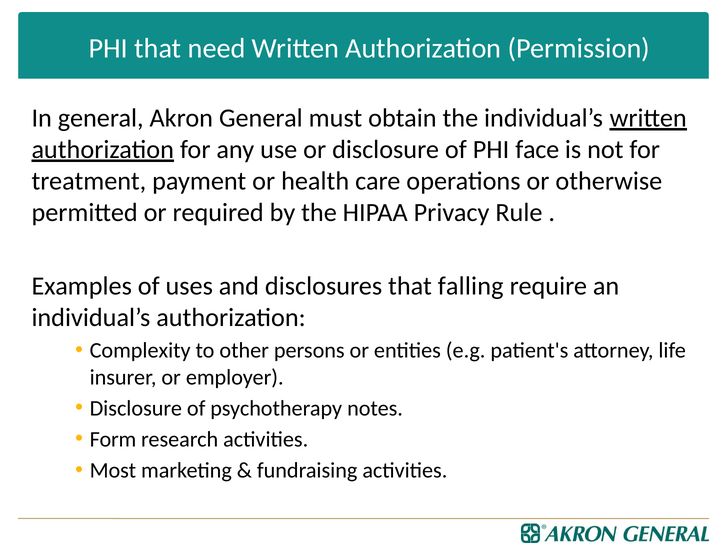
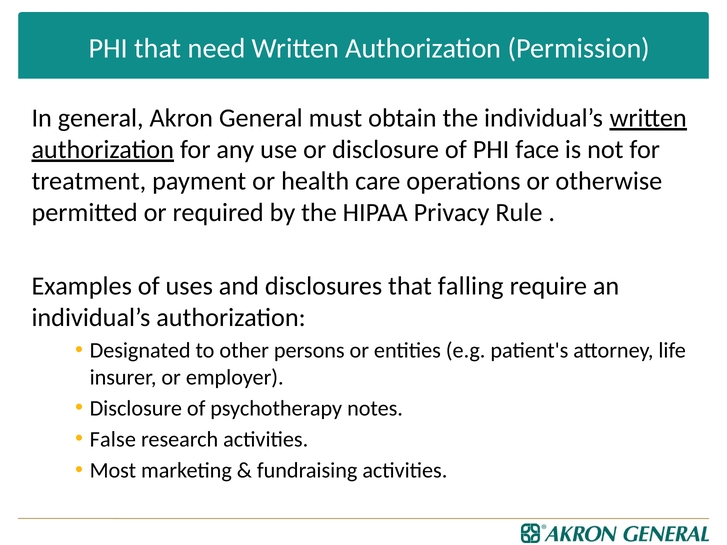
Complexity: Complexity -> Designated (140, 351)
Form: Form -> False (113, 440)
